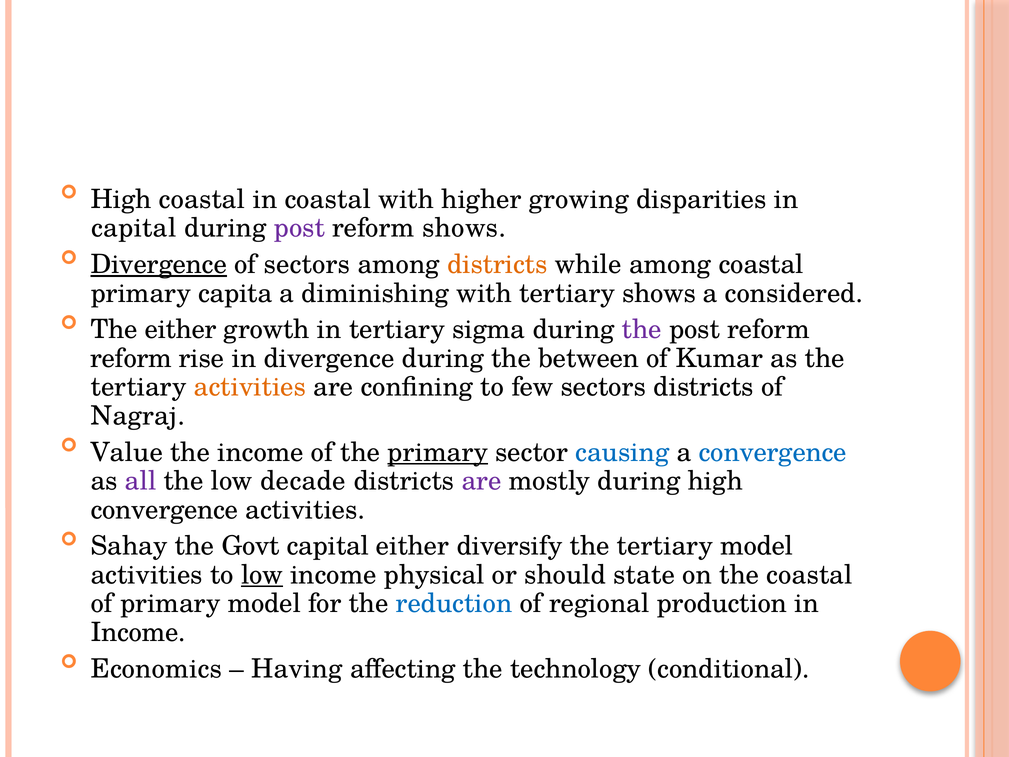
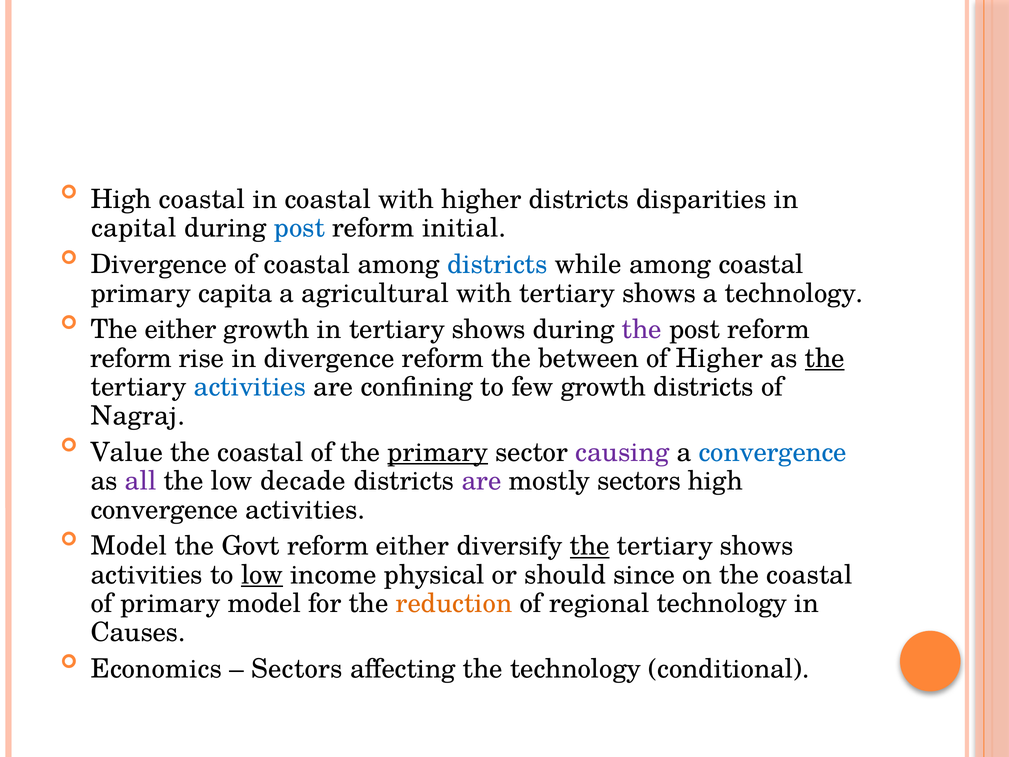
higher growing: growing -> districts (579, 199)
post colour: purple -> blue (299, 228)
reform shows: shows -> initial (464, 228)
Divergence underline: present -> none (159, 264)
of sectors: sectors -> coastal (307, 264)
districts colour: orange -> blue (497, 264)
diminishing: diminishing -> agricultural (375, 293)
a considered: considered -> technology (794, 293)
in tertiary sigma: sigma -> shows (489, 330)
divergence during: during -> reform (443, 358)
of Kumar: Kumar -> Higher (719, 358)
the underline: none -> present (825, 358)
activities colour: orange -> blue (250, 387)
few sectors: sectors -> growth (603, 387)
income: income -> coastal (260, 452)
causing colour: blue -> purple (622, 452)
mostly during: during -> sectors (639, 481)
Sahay: Sahay -> Model (129, 546)
Govt capital: capital -> reform (328, 546)
the underline: none -> present (590, 546)
model: model -> shows (757, 546)
state: state -> since (644, 575)
reduction colour: blue -> orange (454, 603)
regional production: production -> technology (722, 603)
Income: Income -> Causes (138, 632)
Having: Having -> Sectors (297, 669)
